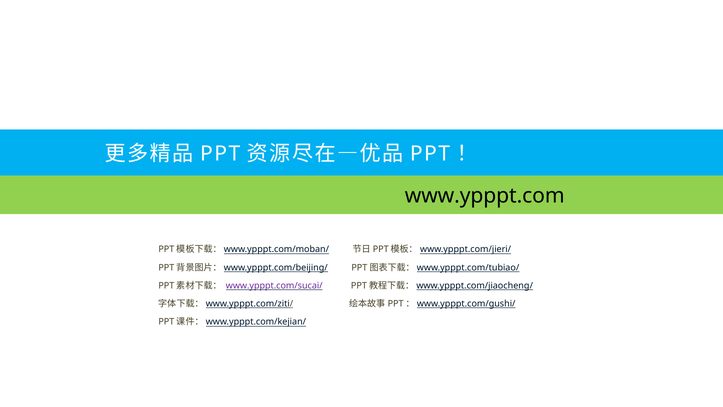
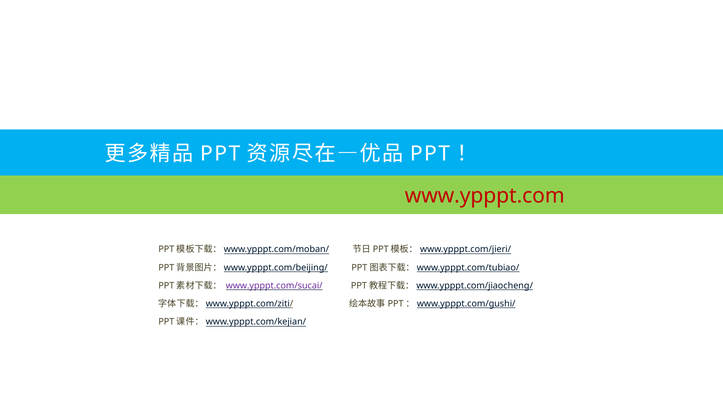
www.ypppt.com colour: black -> red (485, 196)
